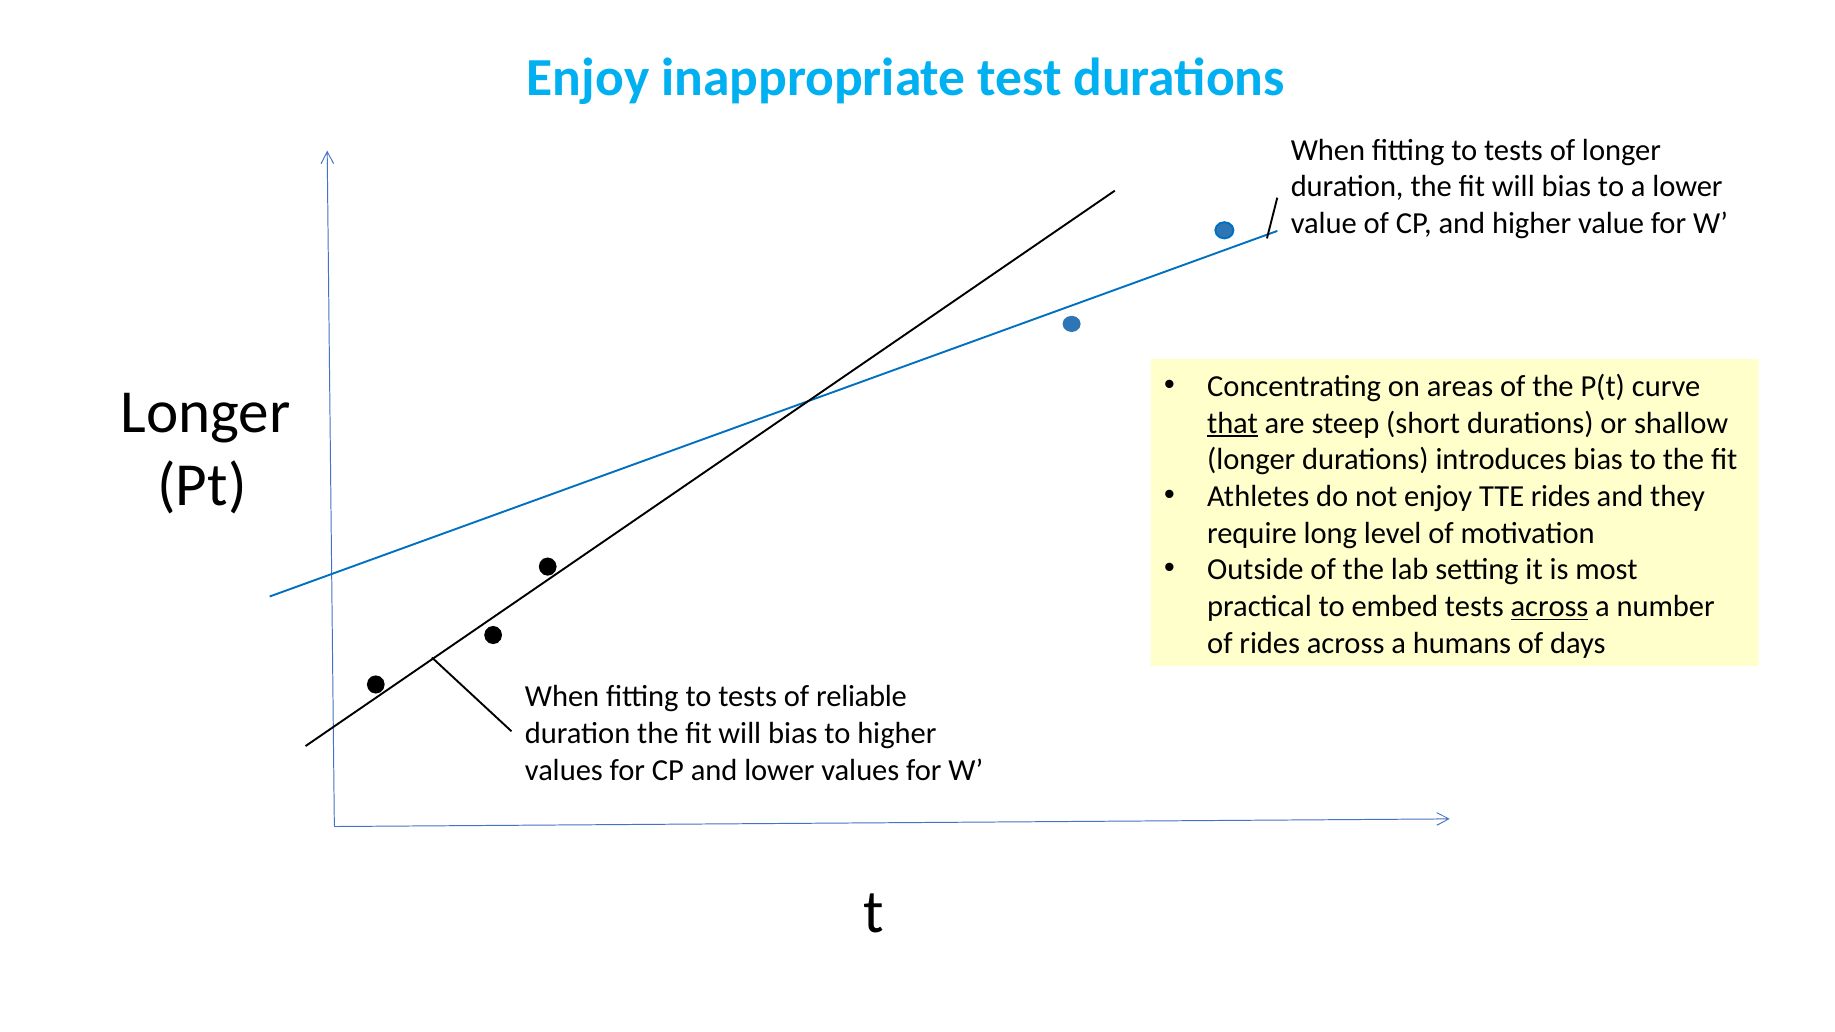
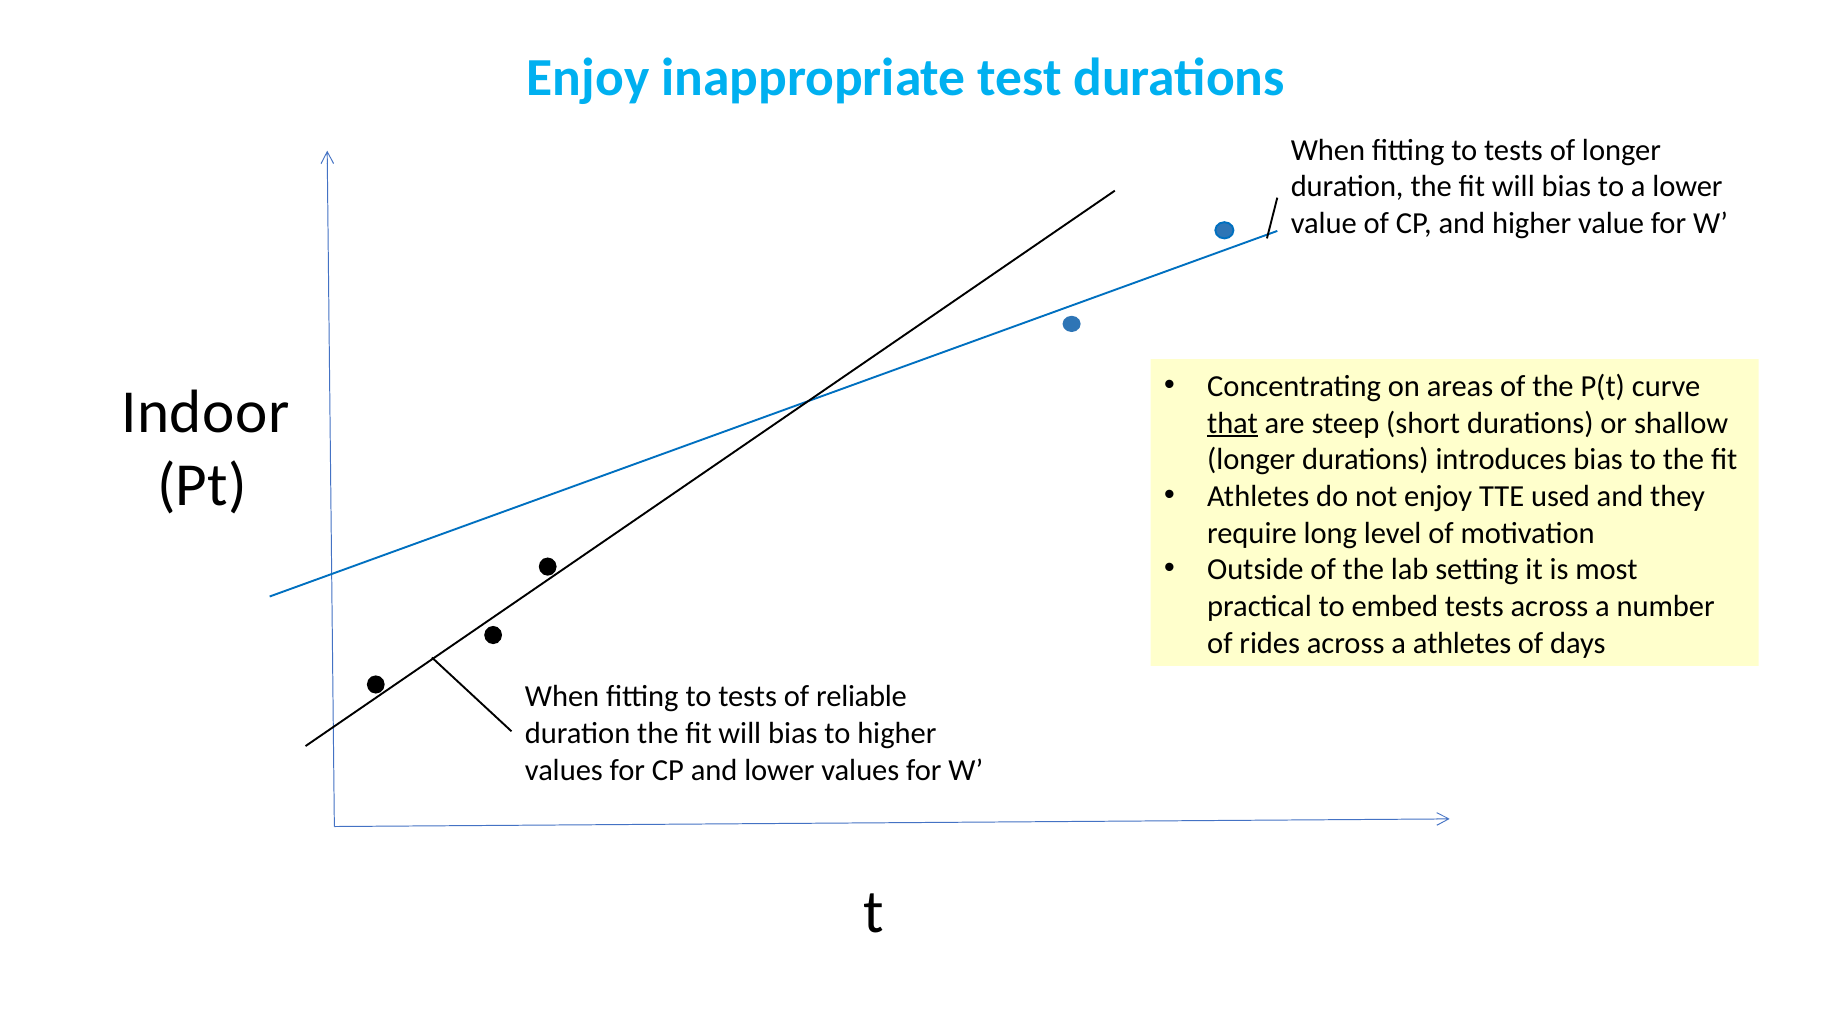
Longer: Longer -> Indoor (205, 412)
TTE rides: rides -> used (1561, 496)
across underline: present -> none (1550, 606)
a humans: humans -> athletes (1462, 643)
